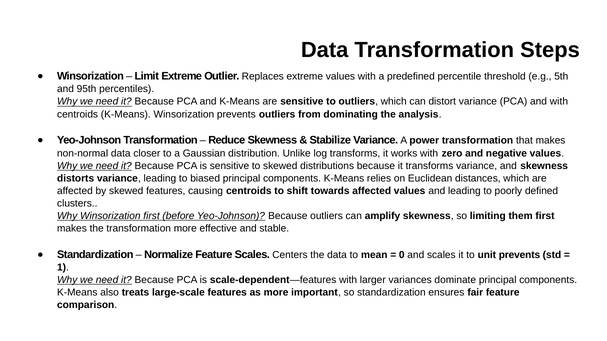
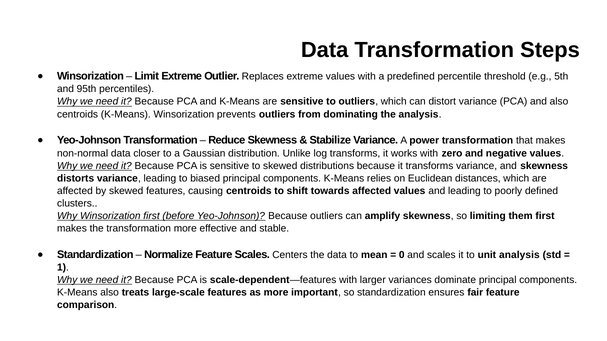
and with: with -> also (559, 102)
unit prevents: prevents -> analysis (519, 255)
